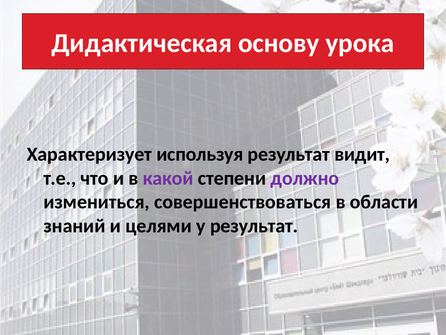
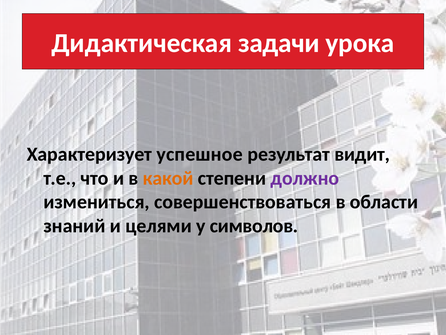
основу: основу -> задачи (279, 43)
используя: используя -> успешное (200, 154)
какой colour: purple -> orange (168, 178)
у результат: результат -> символов (254, 225)
